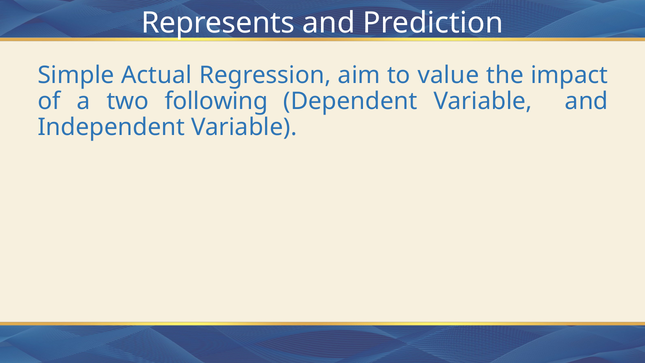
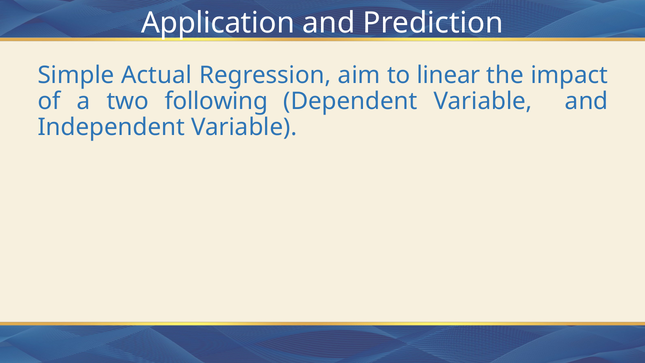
Represents: Represents -> Application (218, 23)
value: value -> linear (449, 75)
